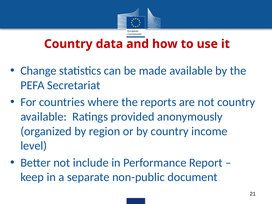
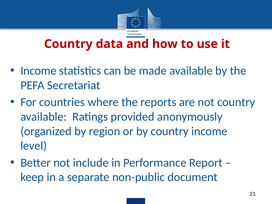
Change: Change -> Income (38, 71)
